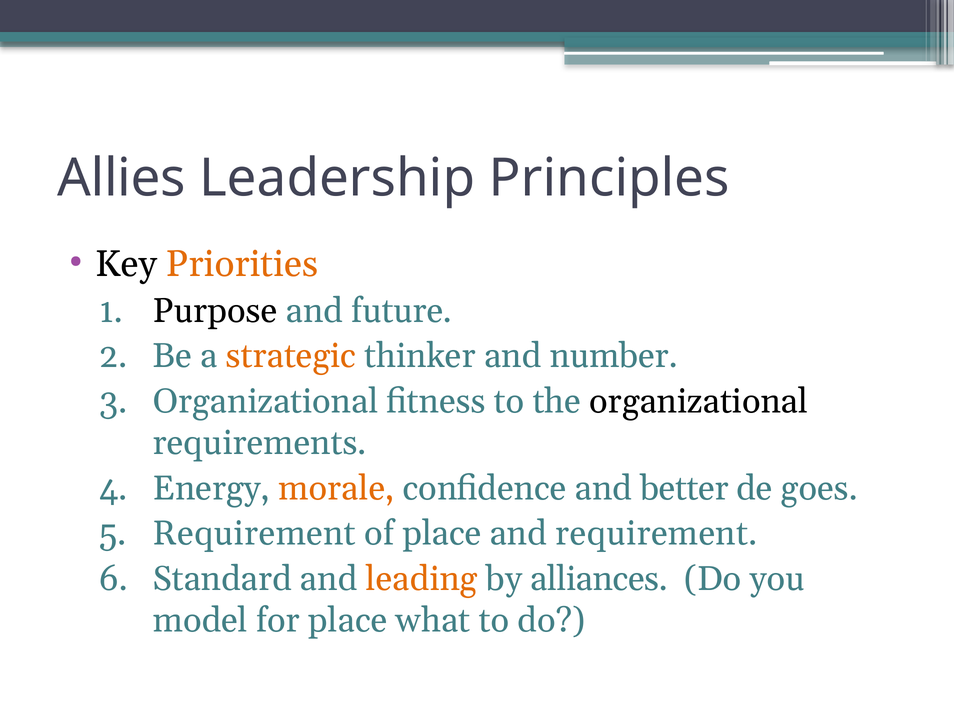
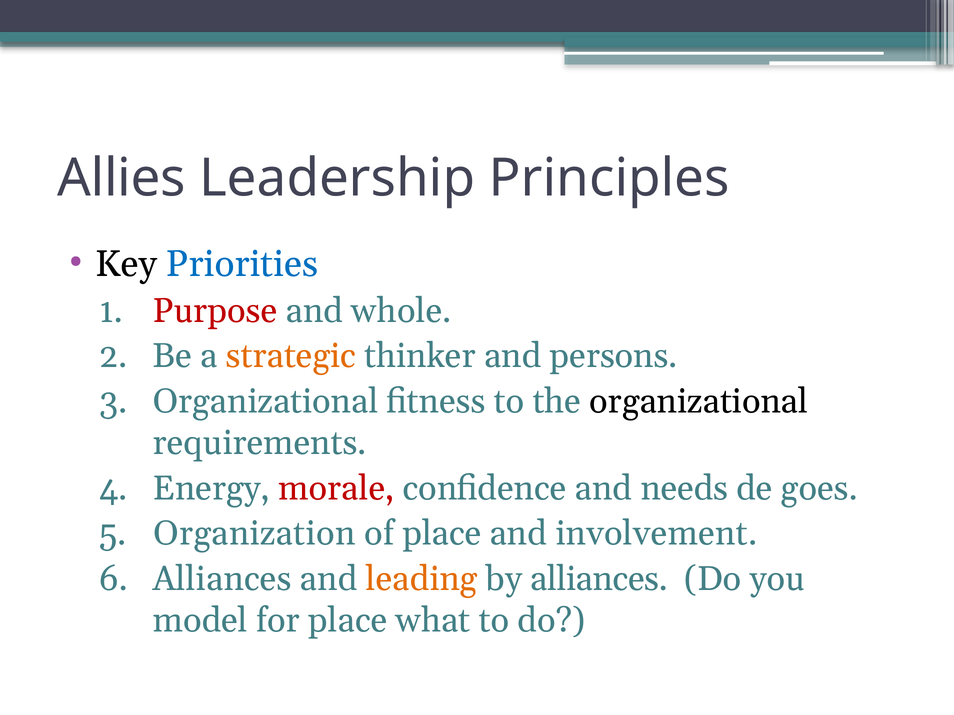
Priorities colour: orange -> blue (242, 264)
Purpose colour: black -> red (215, 311)
future: future -> whole (402, 311)
number: number -> persons (614, 356)
morale colour: orange -> red (336, 489)
better: better -> needs (684, 489)
Requirement: Requirement -> Organization (254, 534)
and requirement: requirement -> involvement (656, 534)
Standard: Standard -> Alliances (222, 579)
